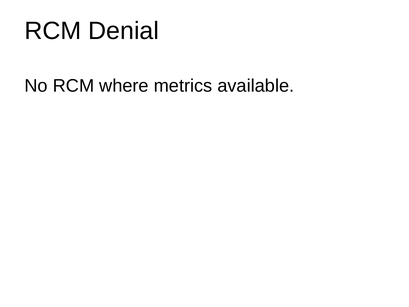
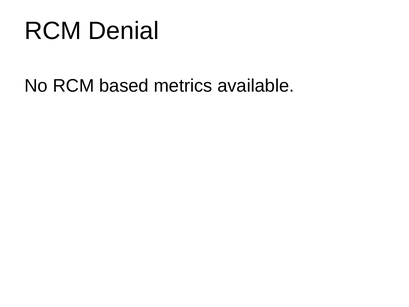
where: where -> based (124, 86)
